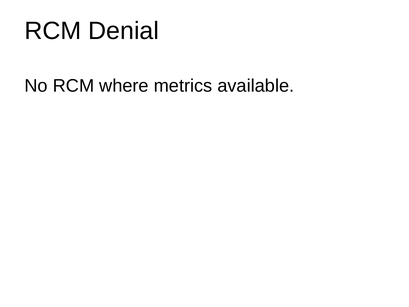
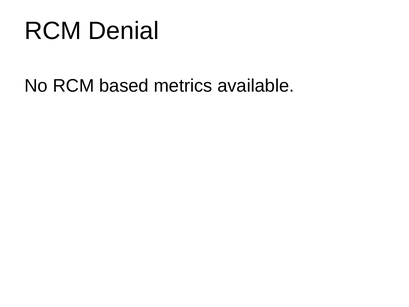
where: where -> based (124, 86)
